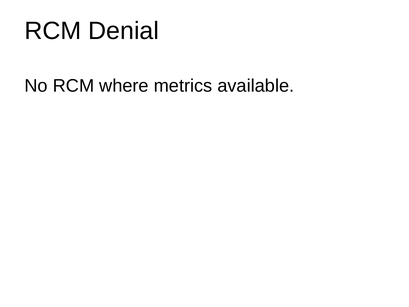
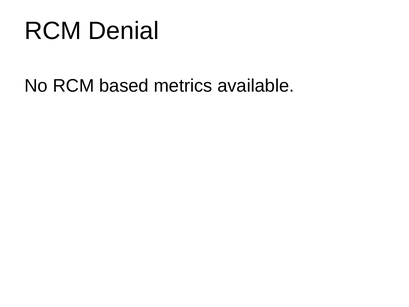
where: where -> based (124, 86)
